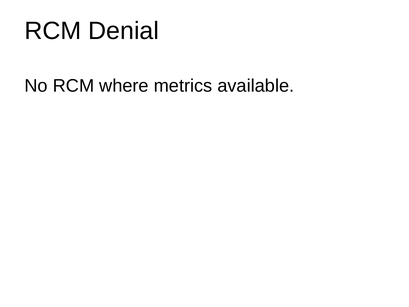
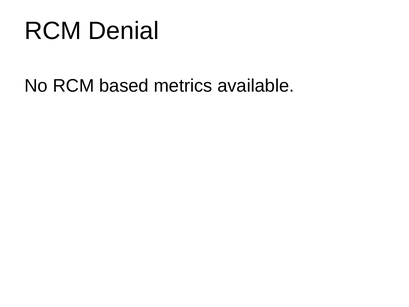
where: where -> based (124, 86)
